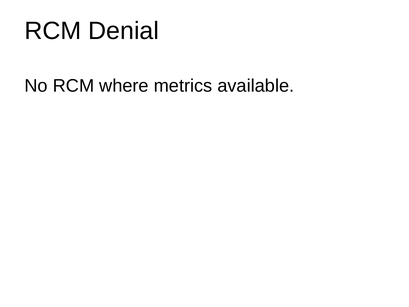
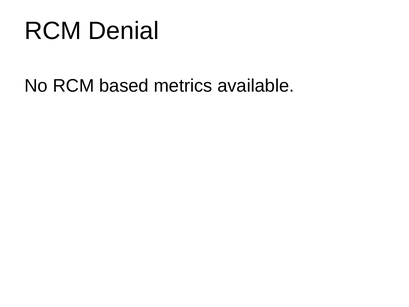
where: where -> based (124, 86)
